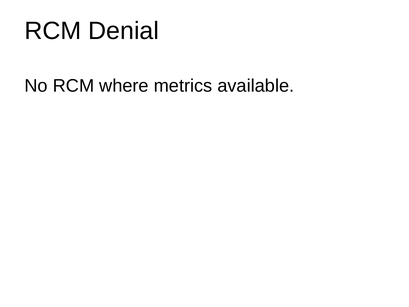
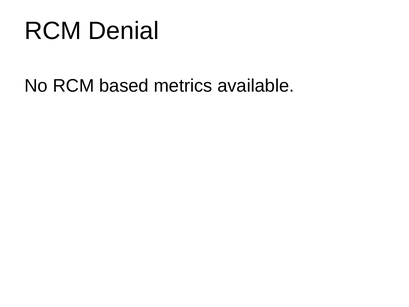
where: where -> based (124, 86)
